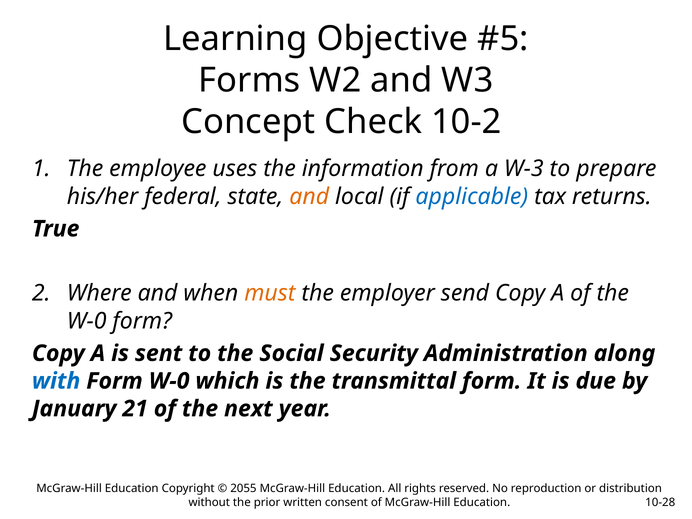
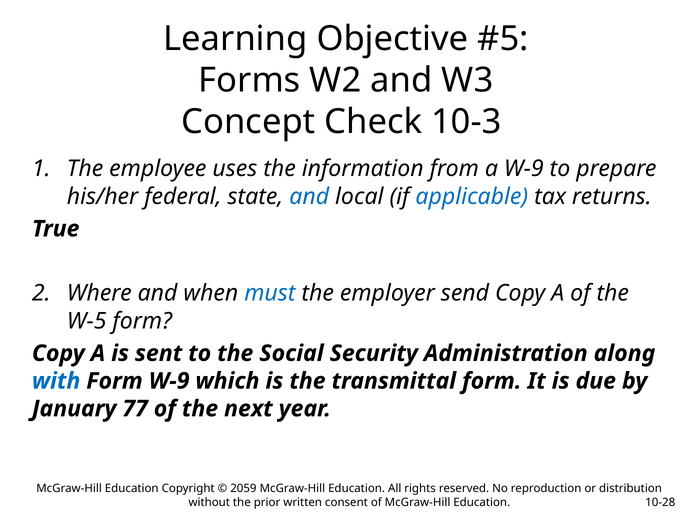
10-2: 10-2 -> 10-3 (466, 122)
a W-3: W-3 -> W-9 (524, 169)
and colour: orange -> blue (309, 197)
must colour: orange -> blue (270, 293)
W-0: W-0 -> W-5 (87, 321)
Form W-0: W-0 -> W-9 (169, 381)
21: 21 -> 77 (135, 409)
2055: 2055 -> 2059 (243, 489)
